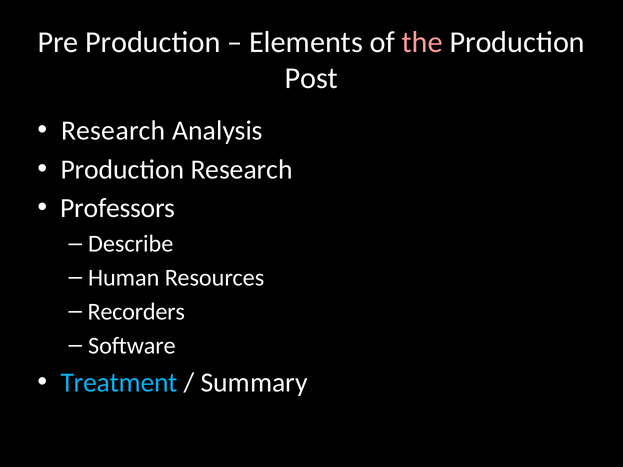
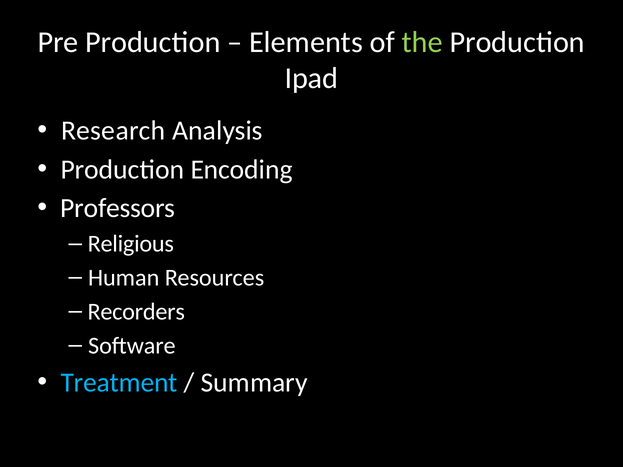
the colour: pink -> light green (422, 42)
Post: Post -> Ipad (312, 78)
Production Research: Research -> Encoding (242, 169)
Describe: Describe -> Religious (131, 244)
